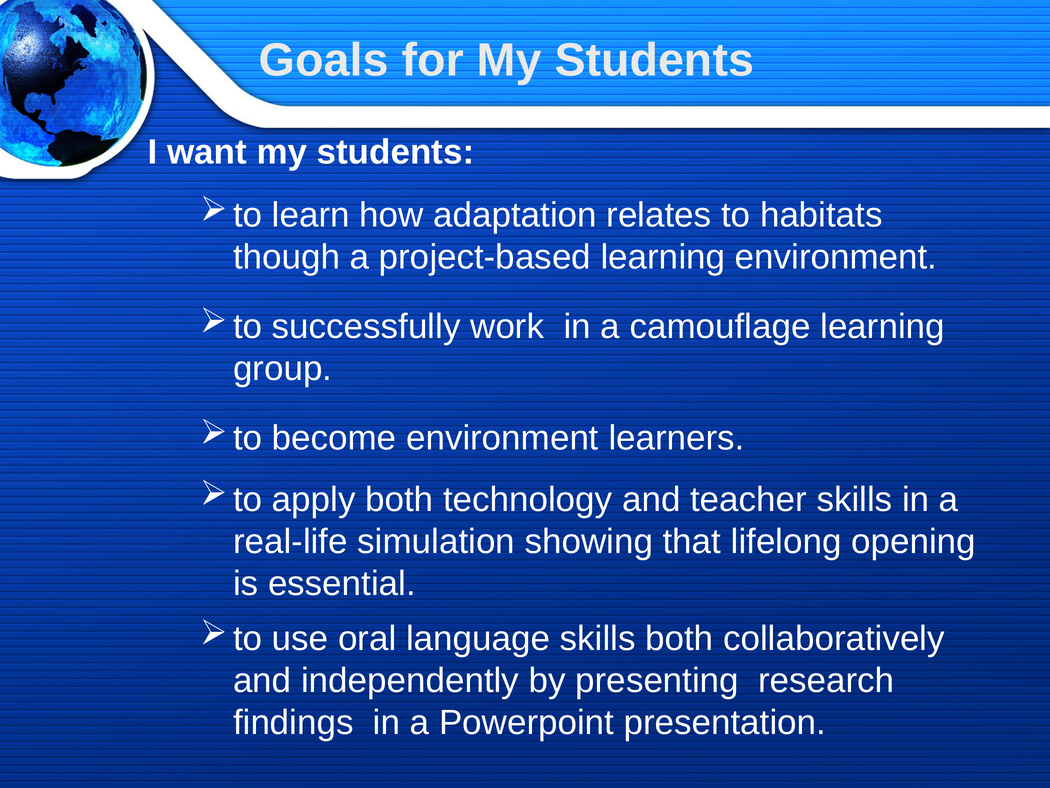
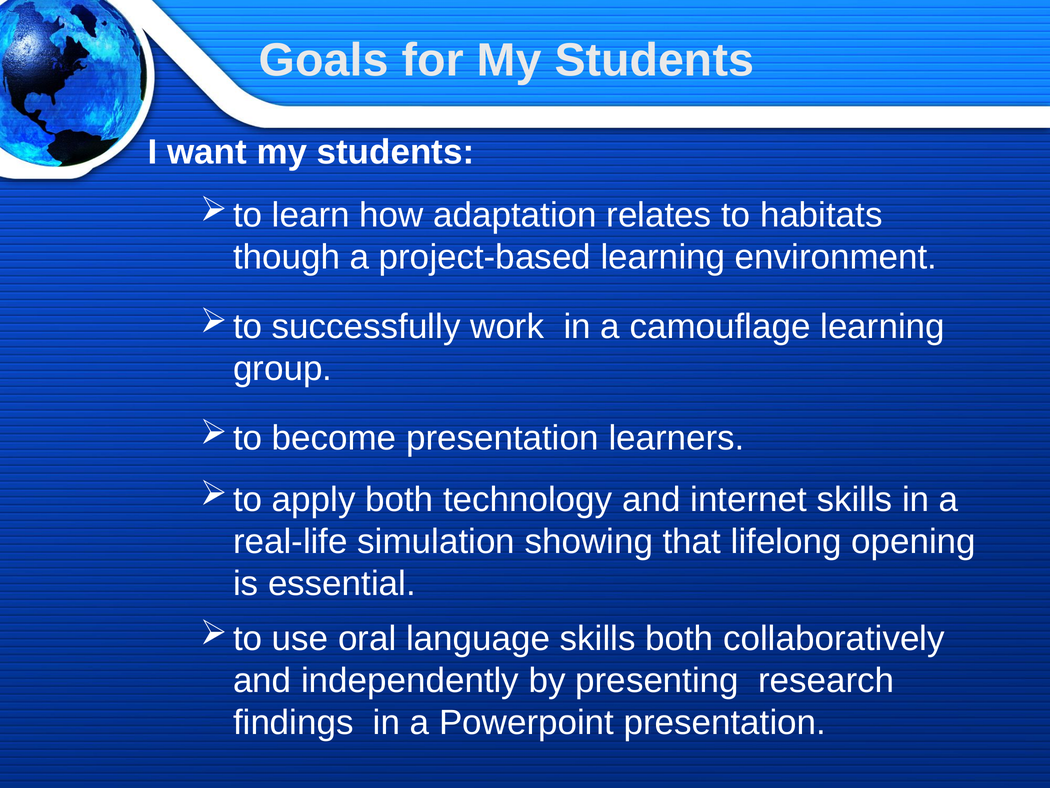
become environment: environment -> presentation (502, 438)
teacher: teacher -> internet (749, 499)
